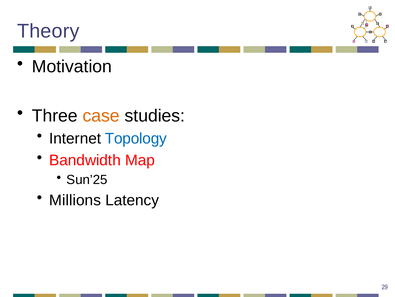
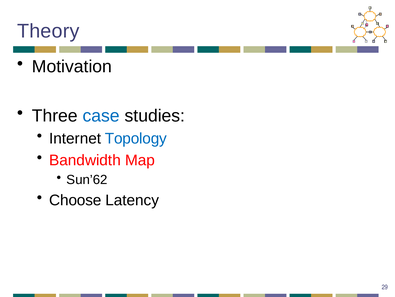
case colour: orange -> blue (101, 116)
Sun’25: Sun’25 -> Sun’62 (87, 179)
Millions: Millions -> Choose (75, 200)
